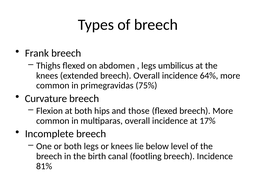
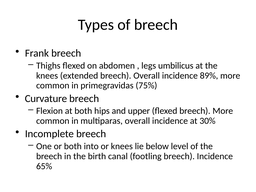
64%: 64% -> 89% (209, 76)
those: those -> upper (139, 111)
17%: 17% -> 30% (208, 121)
both legs: legs -> into (91, 146)
81%: 81% -> 65% (44, 166)
